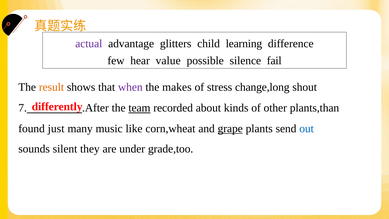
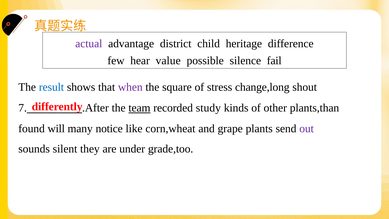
glitters: glitters -> district (176, 44)
learning: learning -> heritage (244, 44)
result colour: orange -> blue (51, 87)
makes: makes -> square (177, 87)
about: about -> study (208, 108)
just: just -> will (56, 128)
music: music -> notice (109, 128)
grape underline: present -> none (230, 128)
out colour: blue -> purple (307, 128)
